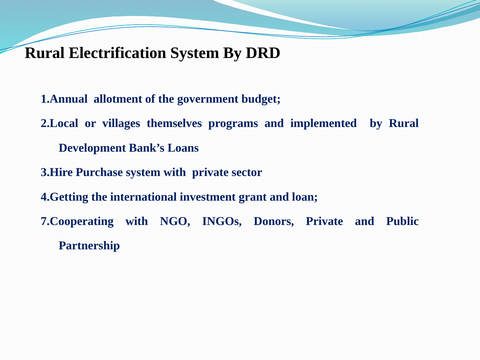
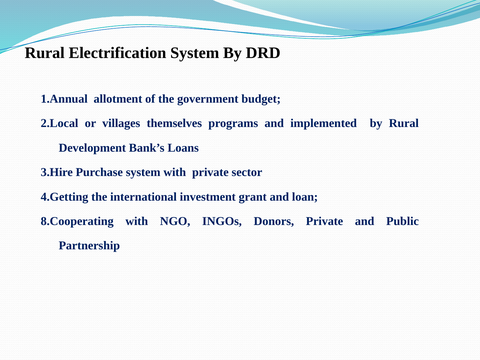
7.Cooperating: 7.Cooperating -> 8.Cooperating (77, 221)
